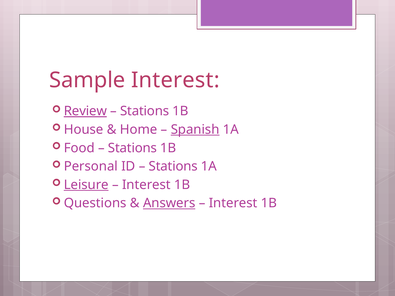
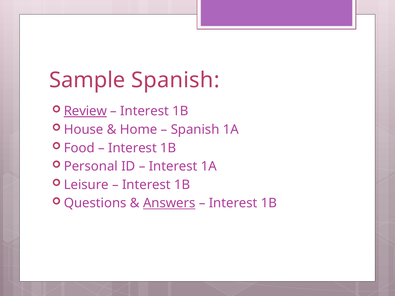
Sample Interest: Interest -> Spanish (175, 80)
Stations: Stations -> Interest (145, 111)
Spanish underline: present -> none (195, 130)
Stations: Stations -> Interest (132, 148)
Stations: Stations -> Interest (173, 166)
Leisure underline: present -> none (86, 185)
